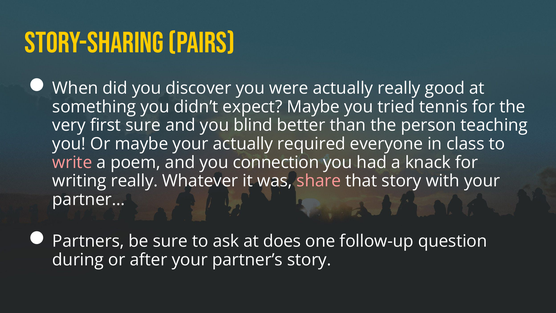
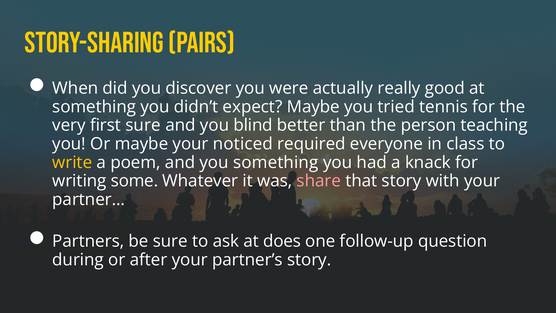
your actually: actually -> noticed (243, 144)
write colour: pink -> yellow (72, 162)
you connection: connection -> something (276, 162)
writing really: really -> some (134, 181)
